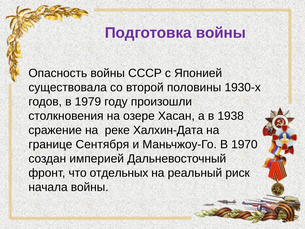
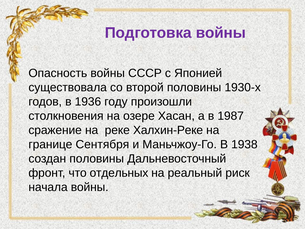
1979: 1979 -> 1936 (88, 102)
1938: 1938 -> 1987 (231, 116)
Халхин-Дата: Халхин-Дата -> Халхин-Реке (168, 130)
1970: 1970 -> 1938 (244, 144)
создан империей: империей -> половины (97, 158)
